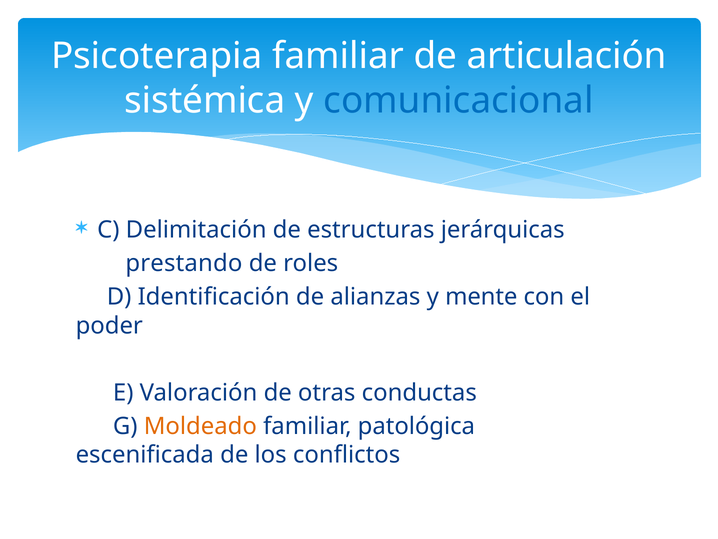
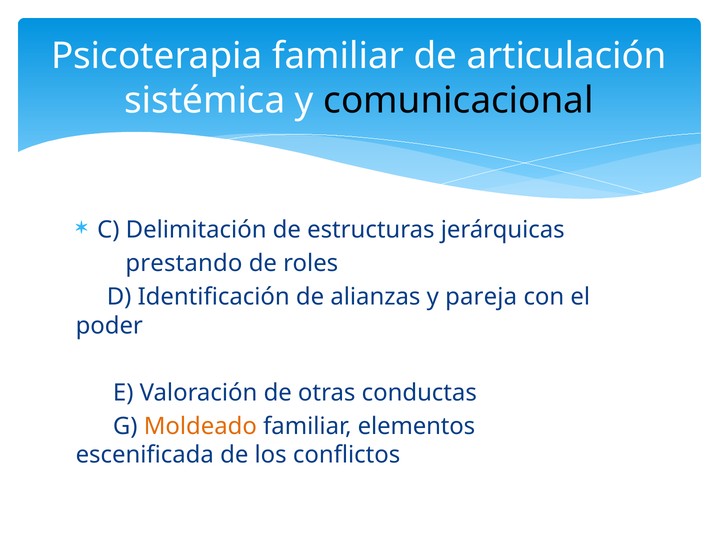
comunicacional colour: blue -> black (458, 100)
mente: mente -> pareja (481, 297)
patológica: patológica -> elementos (416, 426)
